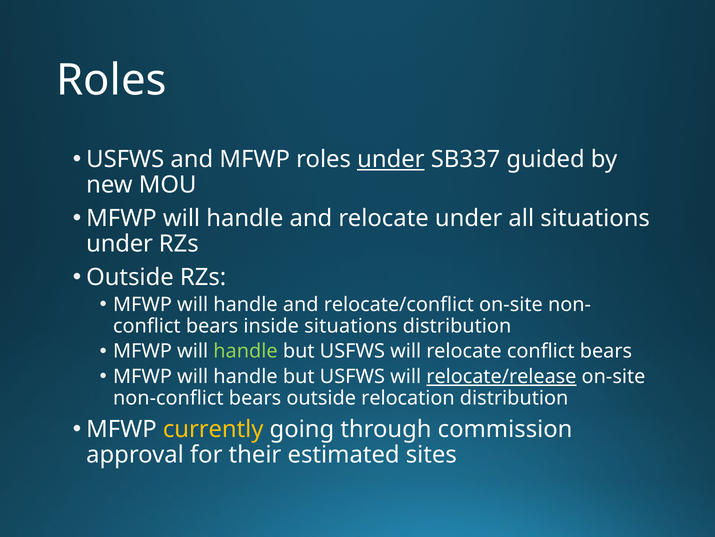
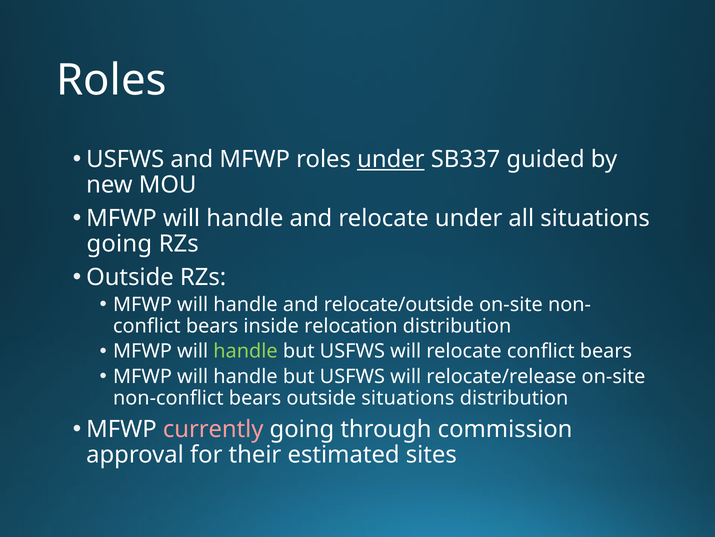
under: under -> going (119, 244)
relocate/conflict: relocate/conflict -> relocate/outside (399, 304)
inside situations: situations -> relocation (351, 326)
relocate/release underline: present -> none (501, 376)
outside relocation: relocation -> situations (408, 398)
currently colour: yellow -> pink (213, 429)
